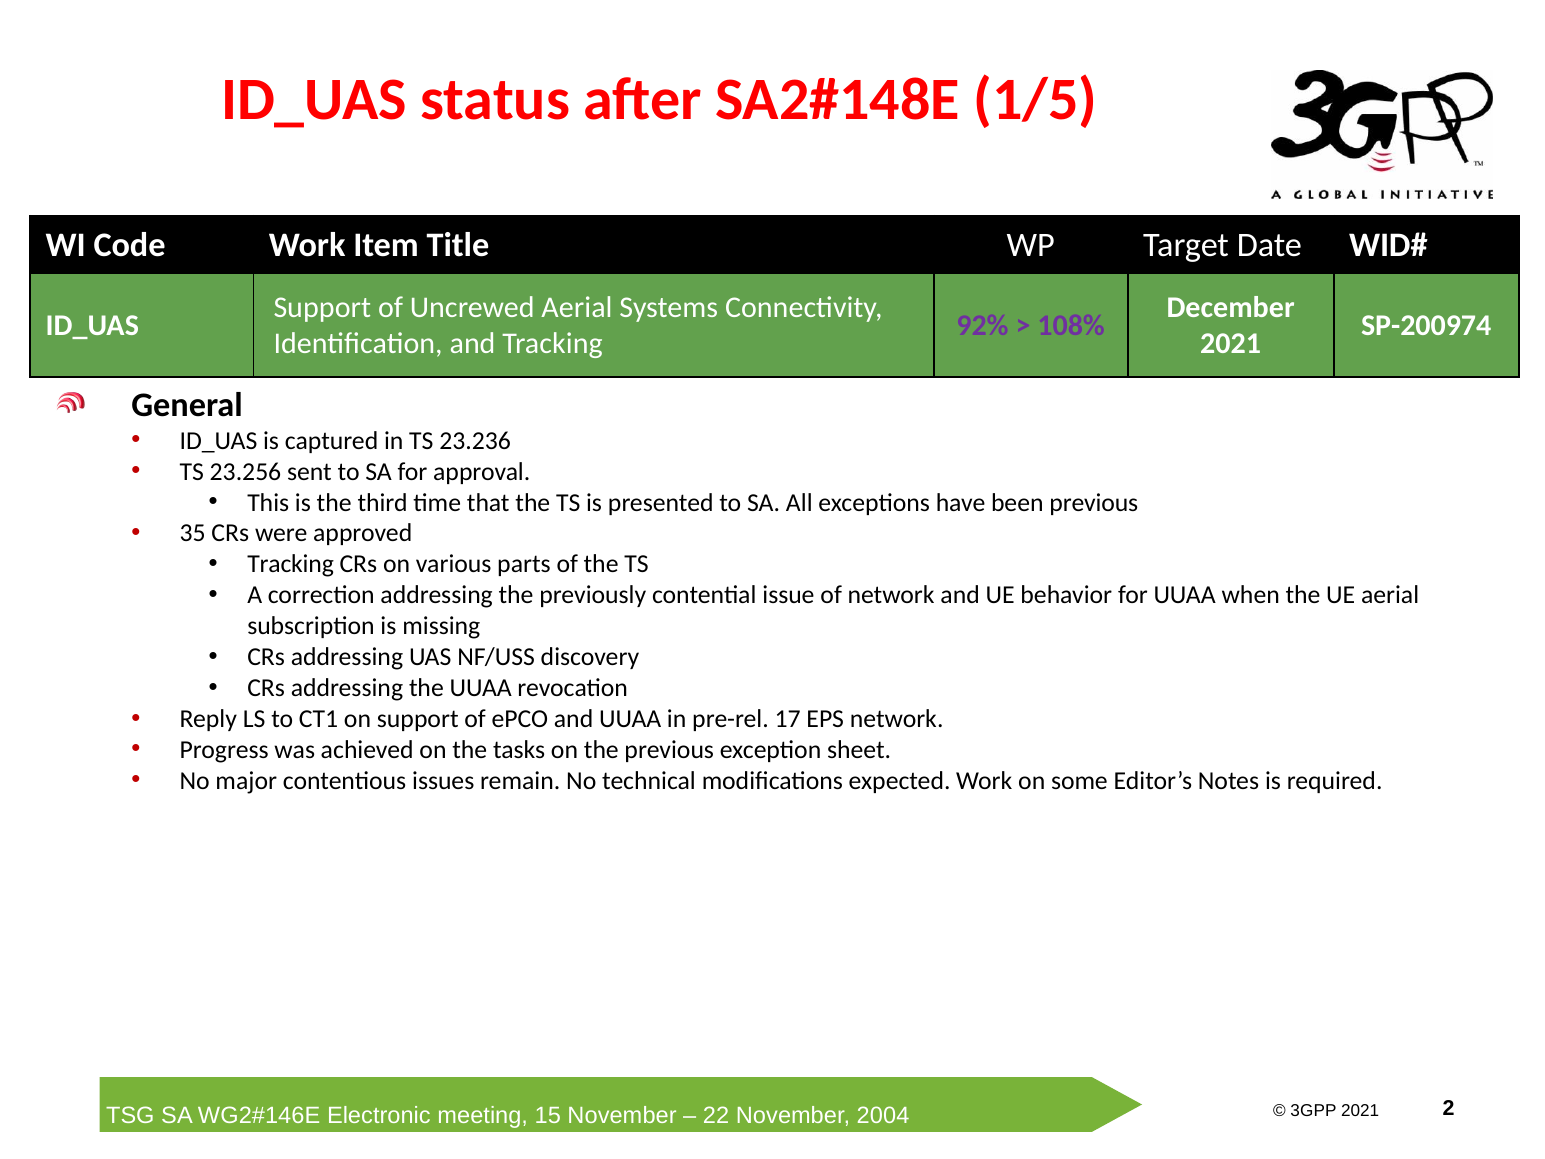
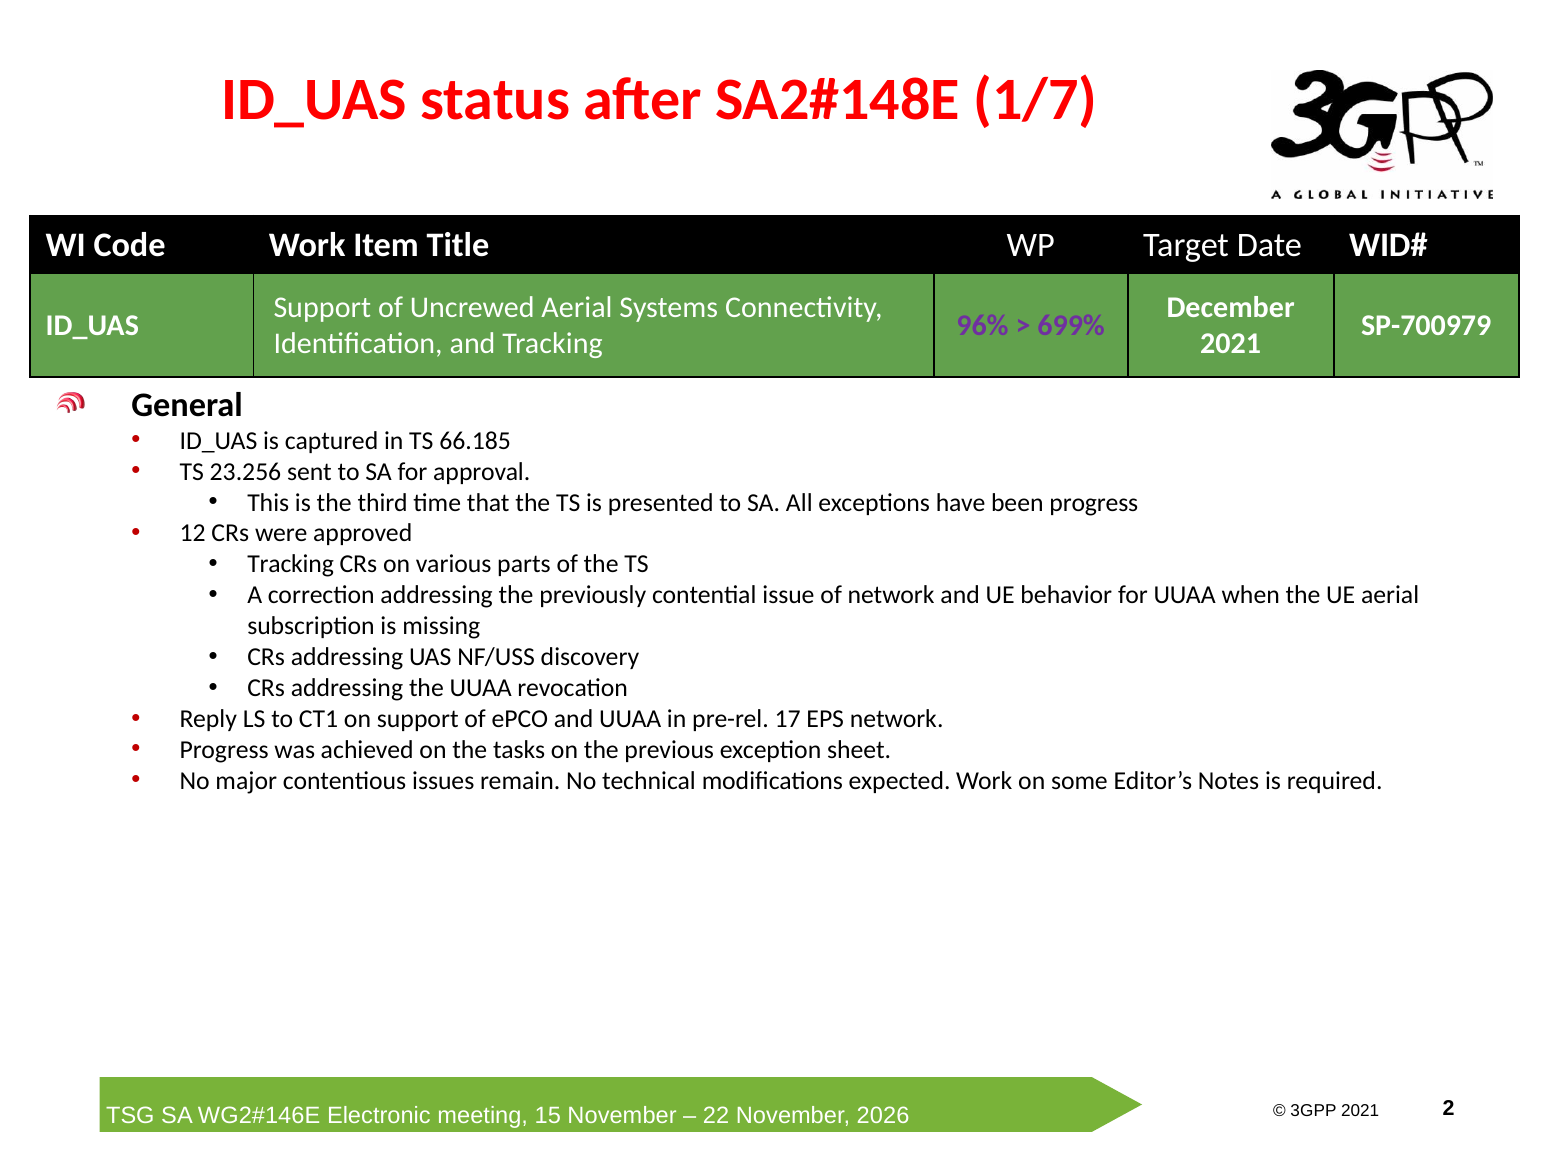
1/5: 1/5 -> 1/7 (1035, 100)
92%: 92% -> 96% (982, 325)
108%: 108% -> 699% (1071, 325)
SP-200974: SP-200974 -> SP-700979 (1426, 325)
23.236: 23.236 -> 66.185 (475, 441)
been previous: previous -> progress (1094, 502)
35: 35 -> 12 (193, 533)
2004: 2004 -> 2026 (883, 1115)
